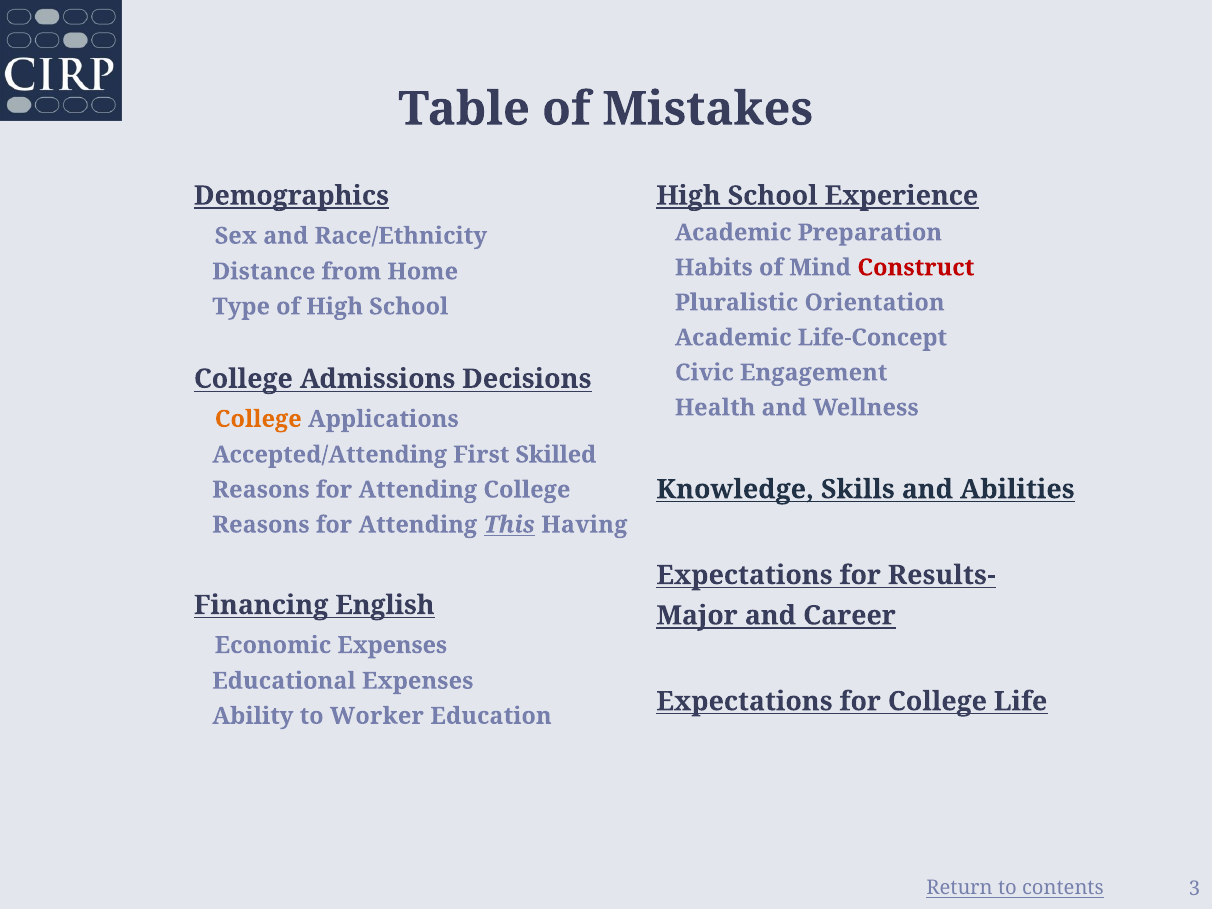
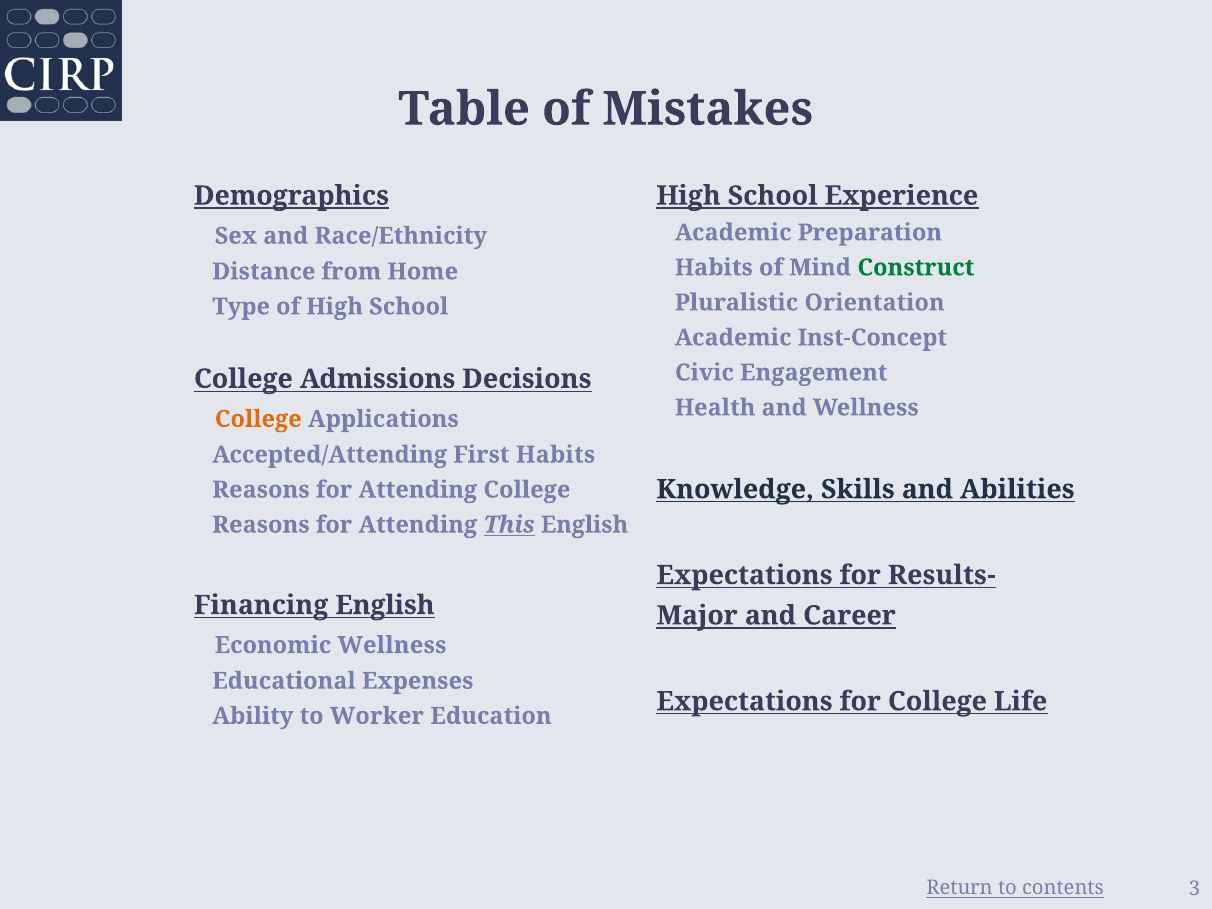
Construct colour: red -> green (916, 268)
Life-Concept: Life-Concept -> Inst-Concept (872, 338)
First Skilled: Skilled -> Habits (556, 455)
This Having: Having -> English (585, 525)
Economic Expenses: Expenses -> Wellness (392, 645)
